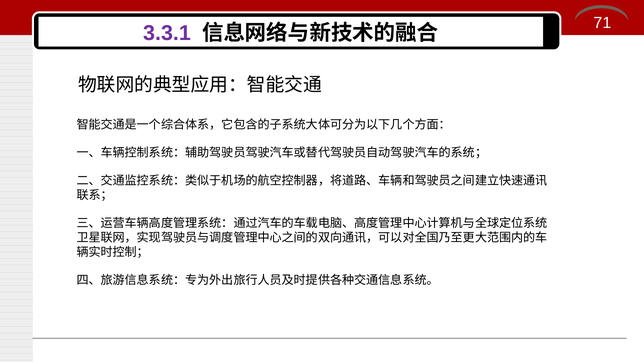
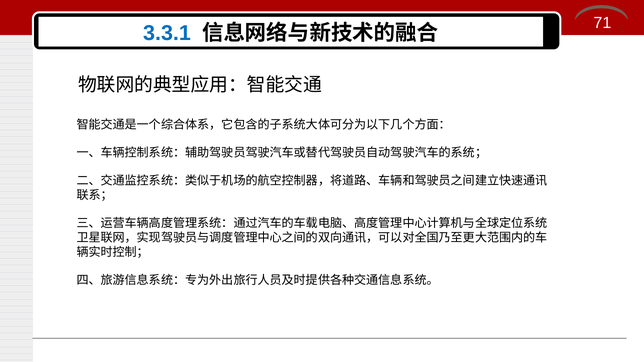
3.3.1 colour: purple -> blue (167, 33)
